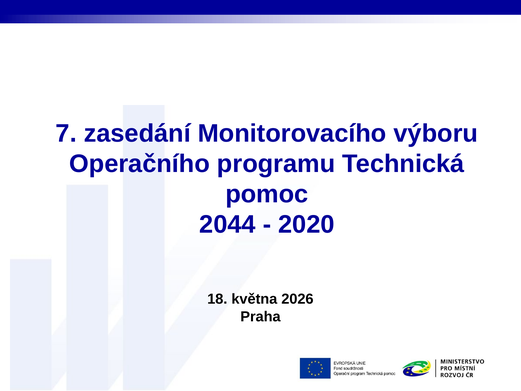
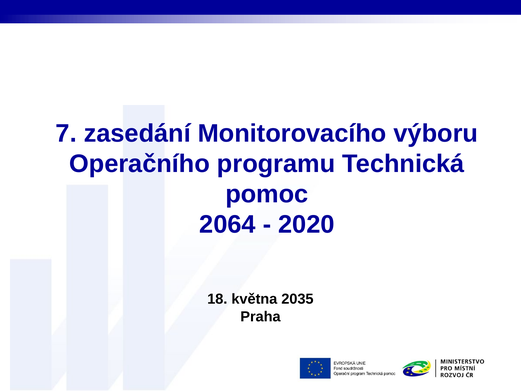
2044: 2044 -> 2064 (227, 224)
2026: 2026 -> 2035 (297, 299)
